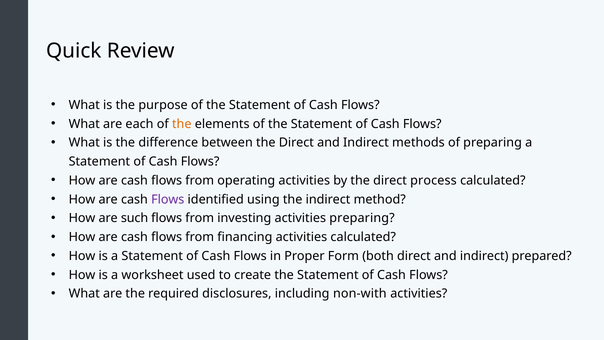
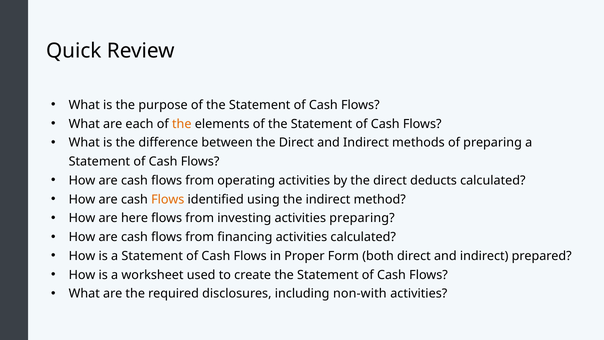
process: process -> deducts (434, 180)
Flows colour: purple -> orange (168, 199)
such: such -> here (135, 218)
